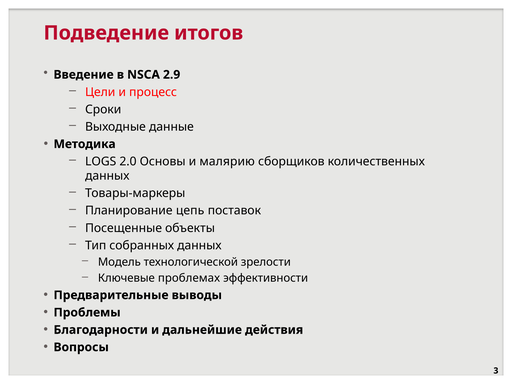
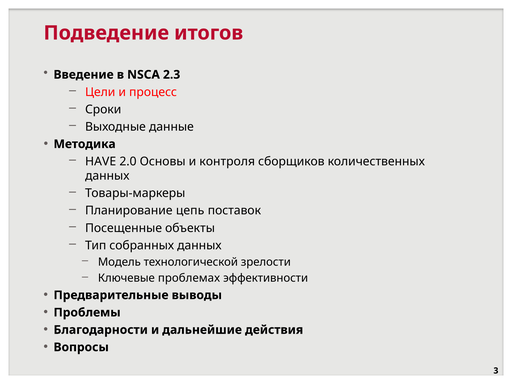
2.9: 2.9 -> 2.3 (172, 75)
LOGS: LOGS -> HAVE (101, 161)
малярию: малярию -> контроля (227, 161)
